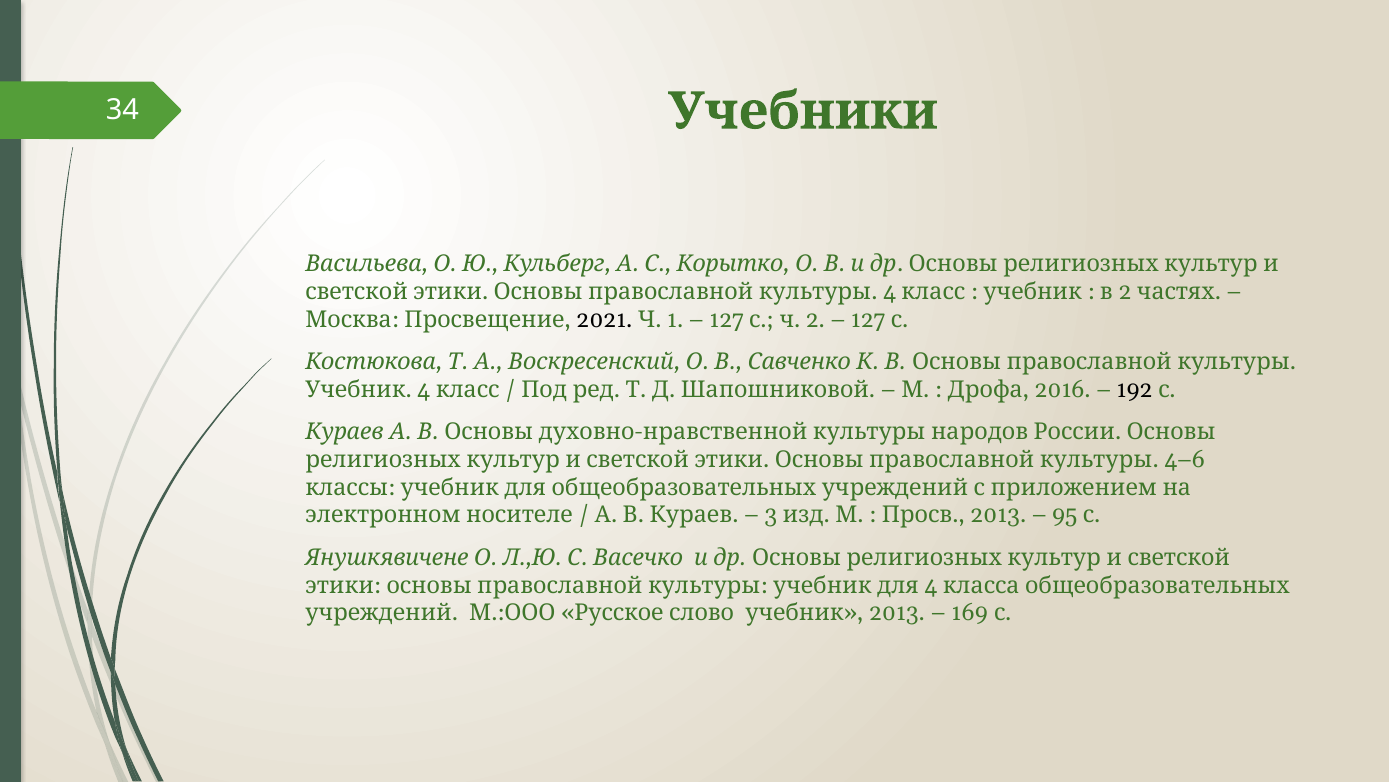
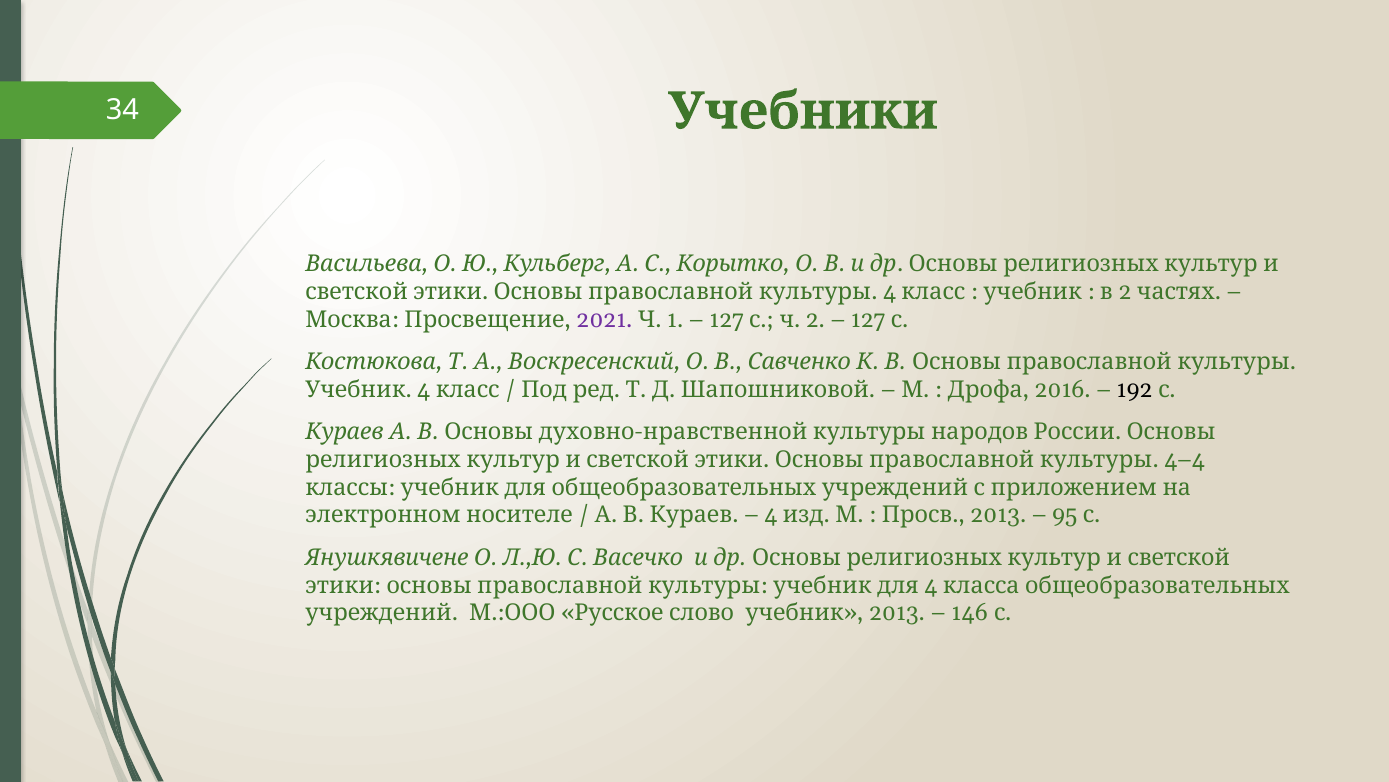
2021 colour: black -> purple (604, 319)
4–6: 4–6 -> 4–4 (1185, 459)
3: 3 -> 4 (771, 515)
169: 169 -> 146 (970, 613)
